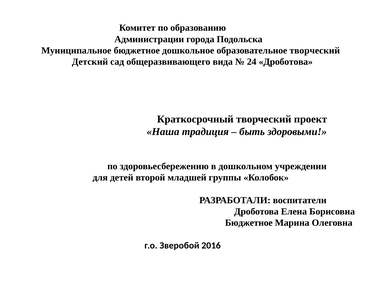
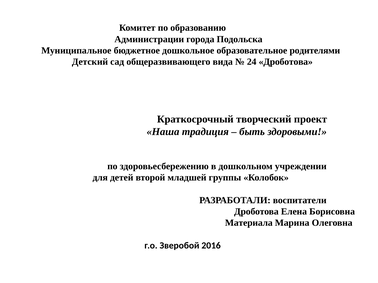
образовательное творческий: творческий -> родителями (315, 51)
Бюджетное: Бюджетное -> Материала (249, 223)
